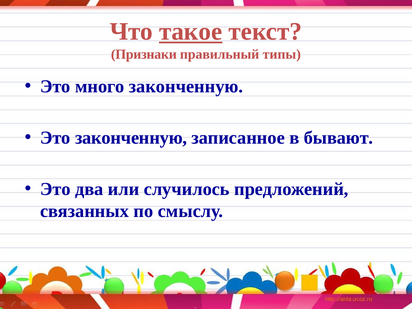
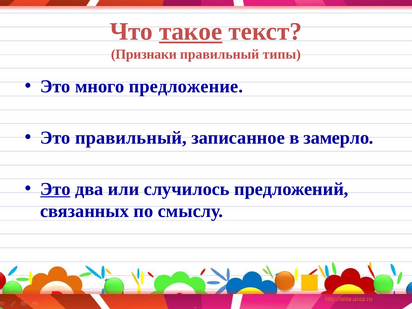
много законченную: законченную -> предложение (186, 86)
Это законченную: законченную -> правильный (131, 138)
бывают: бывают -> замерло (339, 138)
Это underline: none -> present (55, 189)
